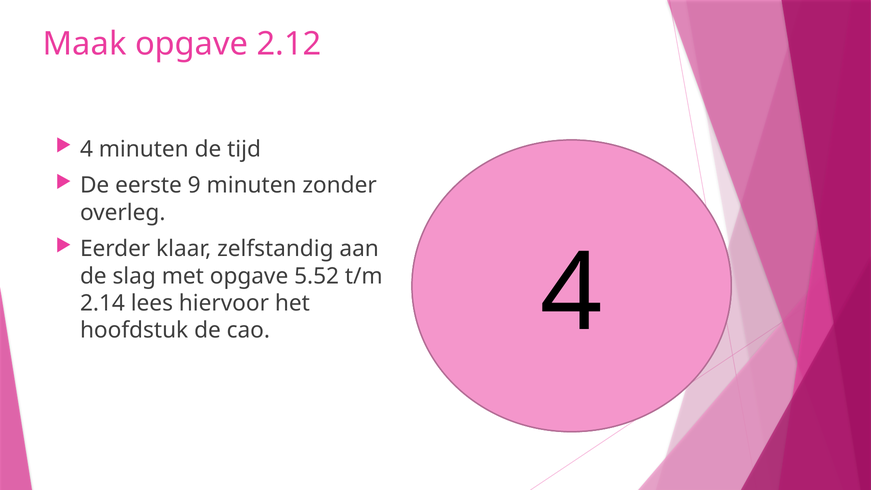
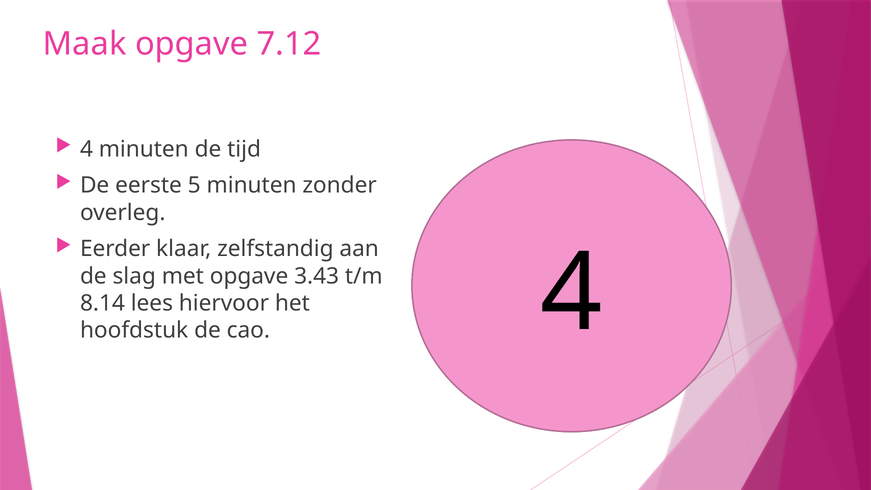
2.12: 2.12 -> 7.12 (289, 44)
9: 9 -> 5 (194, 185)
5.52: 5.52 -> 3.43 (317, 276)
2.14: 2.14 -> 8.14 (102, 303)
